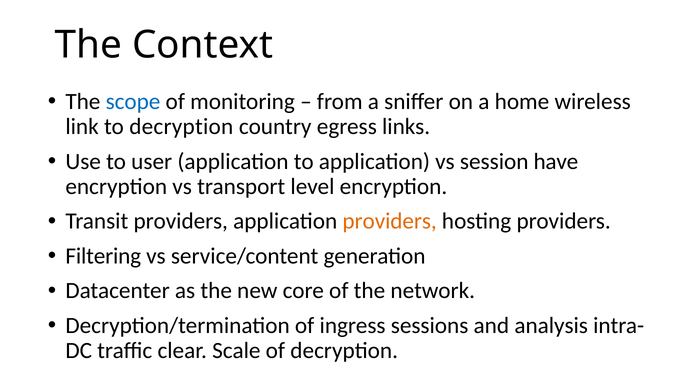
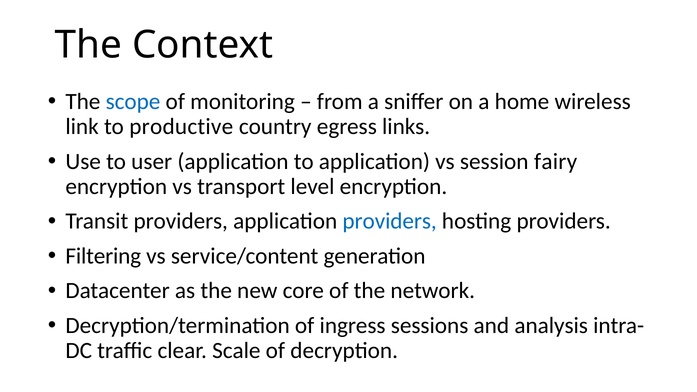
to decryption: decryption -> productive (181, 127)
have: have -> fairy (556, 162)
providers colour: orange -> blue (390, 221)
